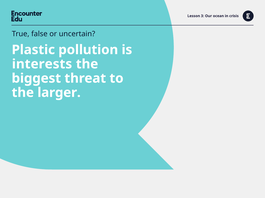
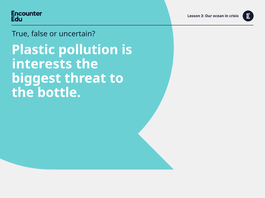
larger: larger -> bottle (59, 93)
